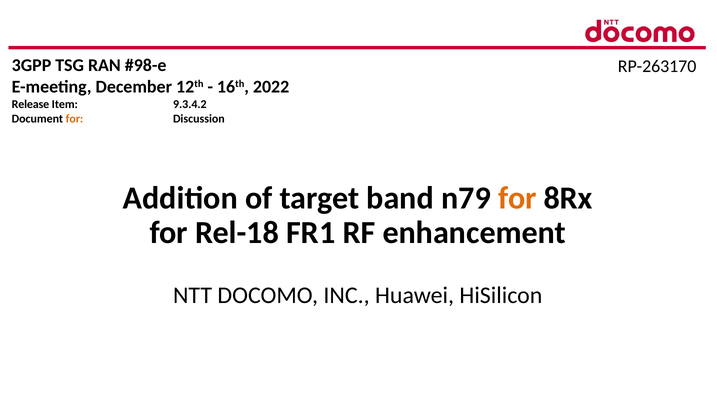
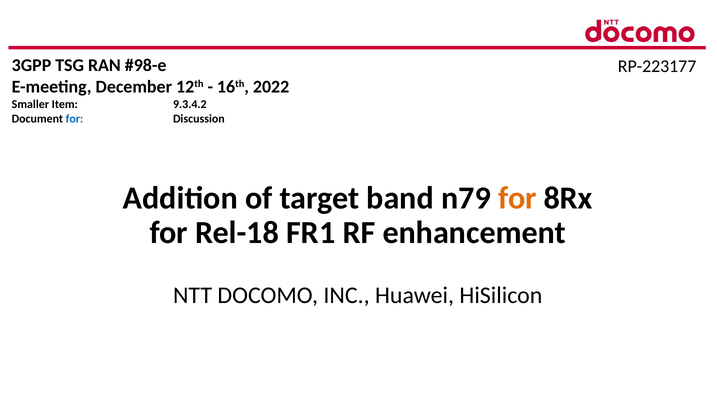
RP-263170: RP-263170 -> RP-223177 (657, 67)
Release: Release -> Smaller (30, 104)
for colour: orange -> blue (74, 119)
